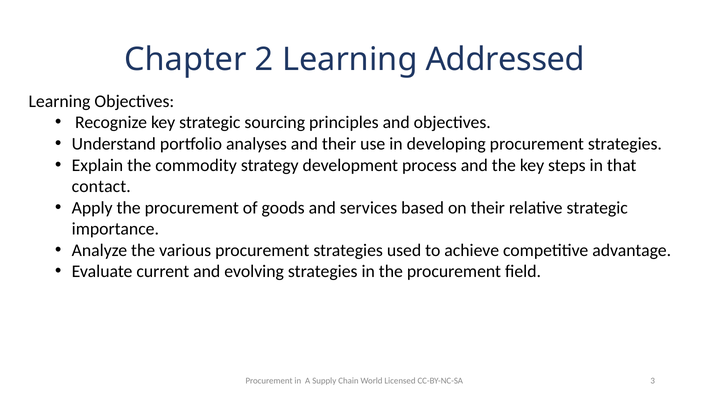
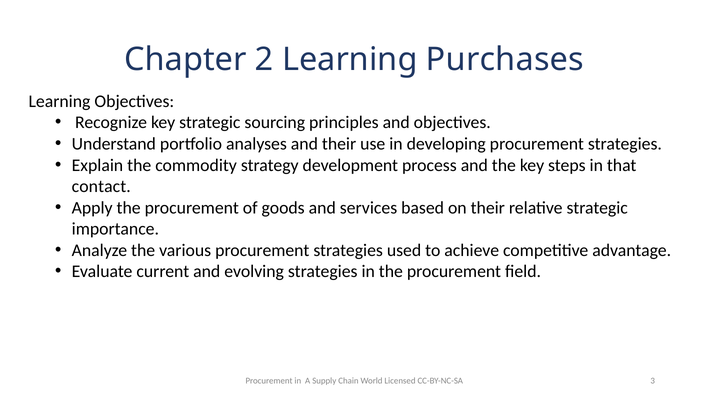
Addressed: Addressed -> Purchases (505, 60)
